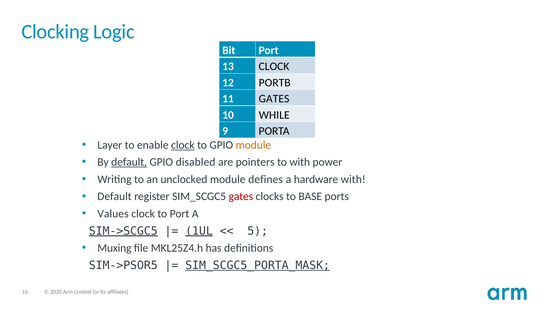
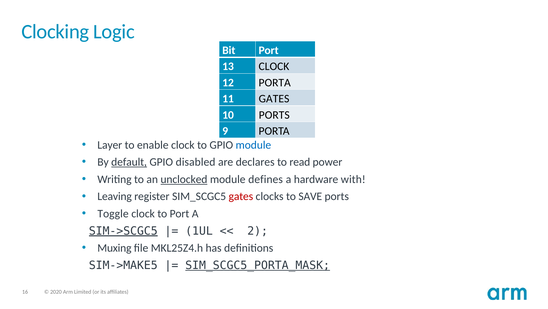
12 PORTB: PORTB -> PORTA (275, 82)
10 WHILE: WHILE -> PORTS (274, 115)
clock underline: present -> none (183, 145)
module colour: orange -> blue (253, 145)
pointers: pointers -> declares (255, 162)
to with: with -> read (300, 162)
unclocked underline: none -> present (184, 179)
Default: Default -> Leaving (115, 196)
BASE: BASE -> SAVE (310, 196)
Values: Values -> Toggle (113, 213)
1UL underline: present -> none (199, 230)
5: 5 -> 2 (258, 230)
SIM->PSOR5: SIM->PSOR5 -> SIM->MAKE5 (123, 265)
